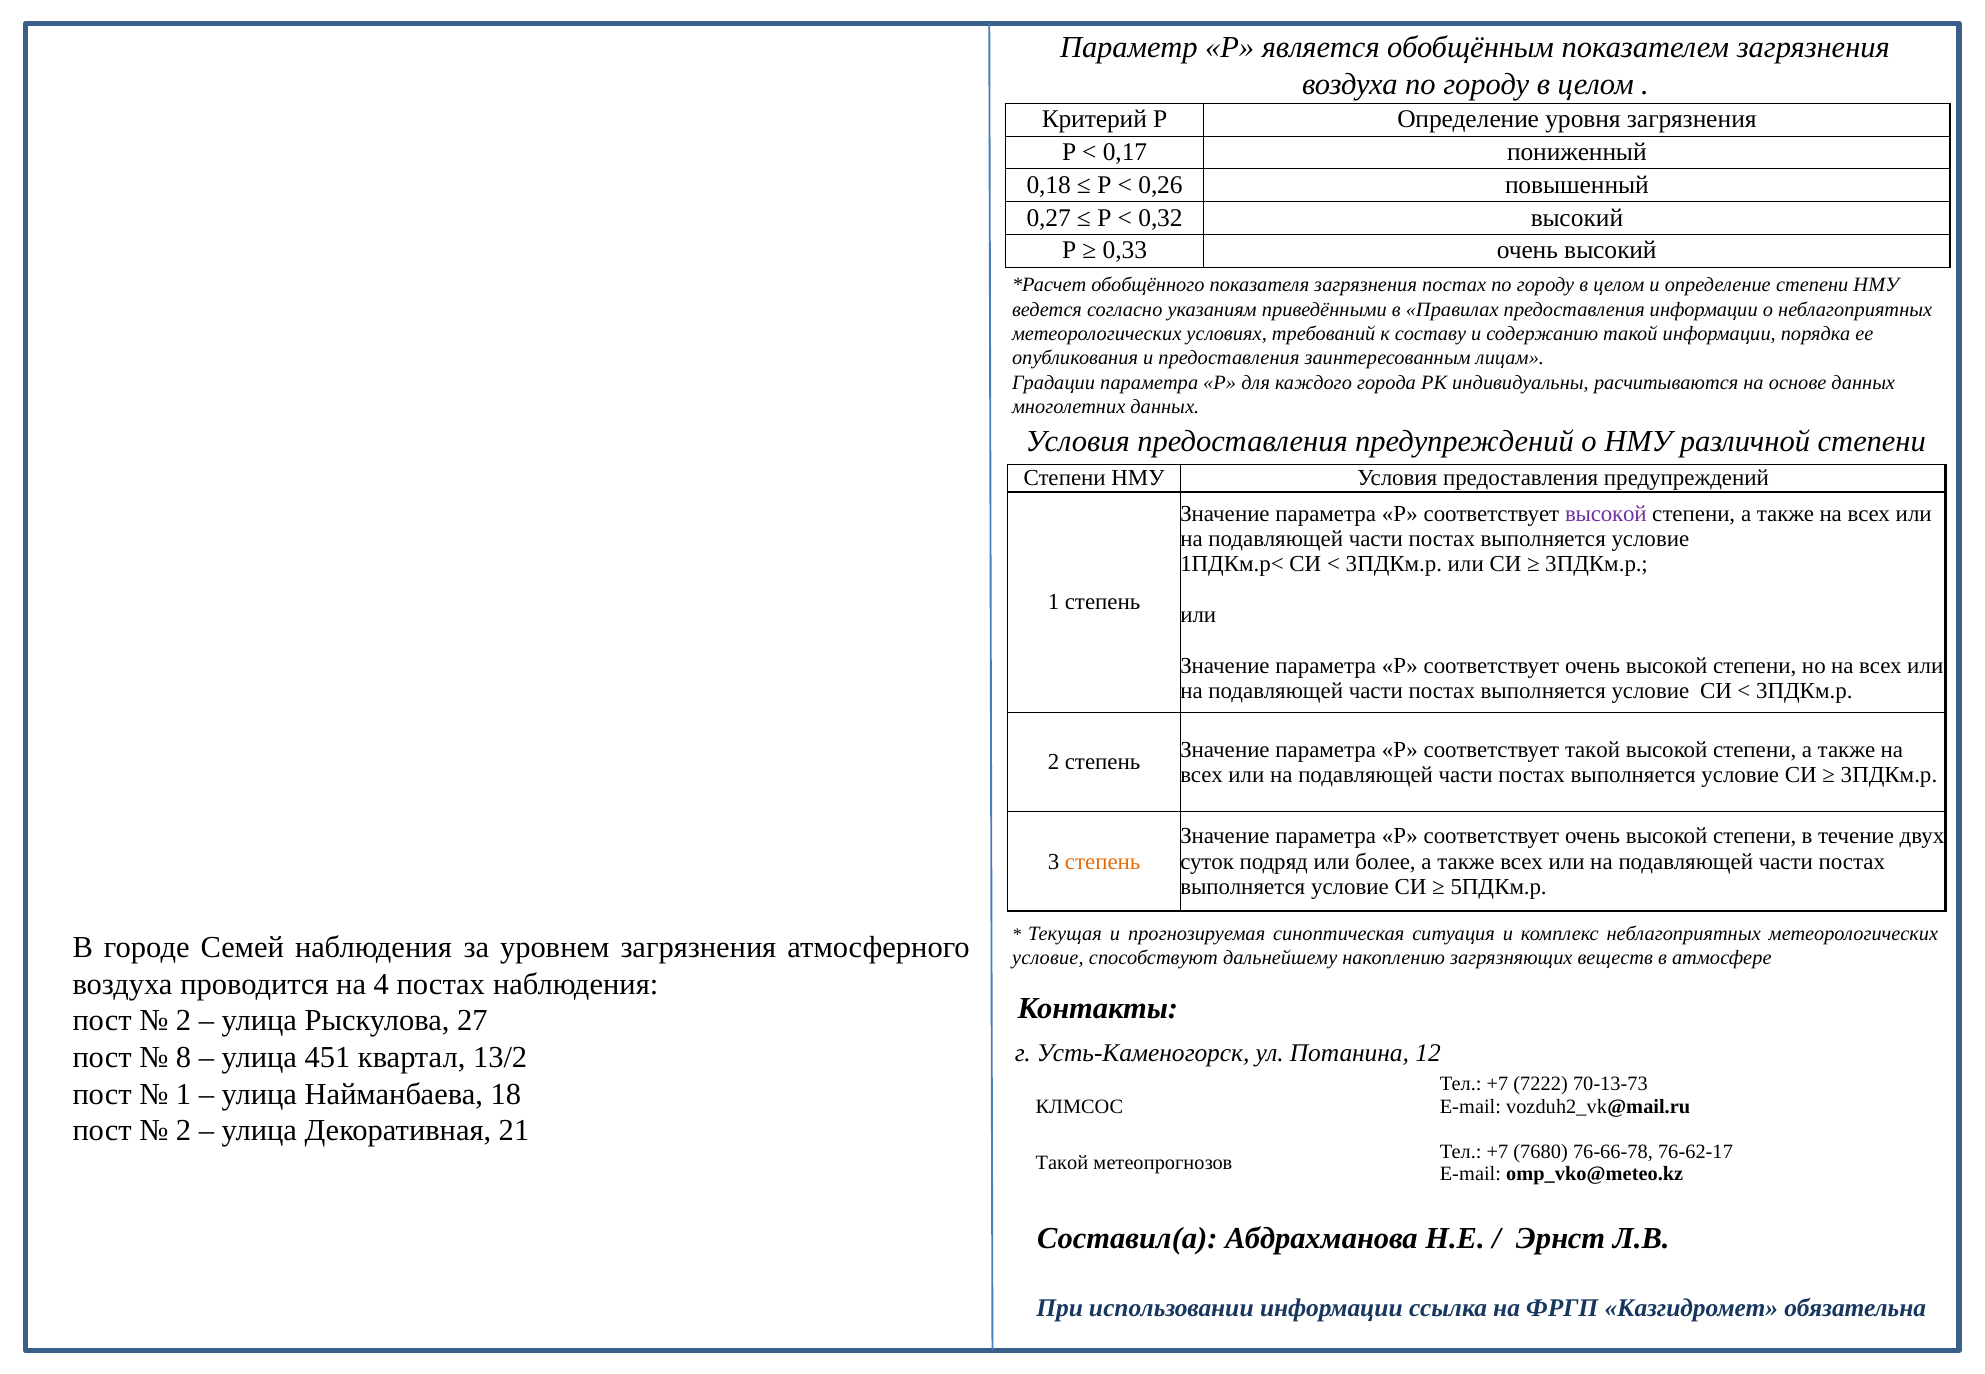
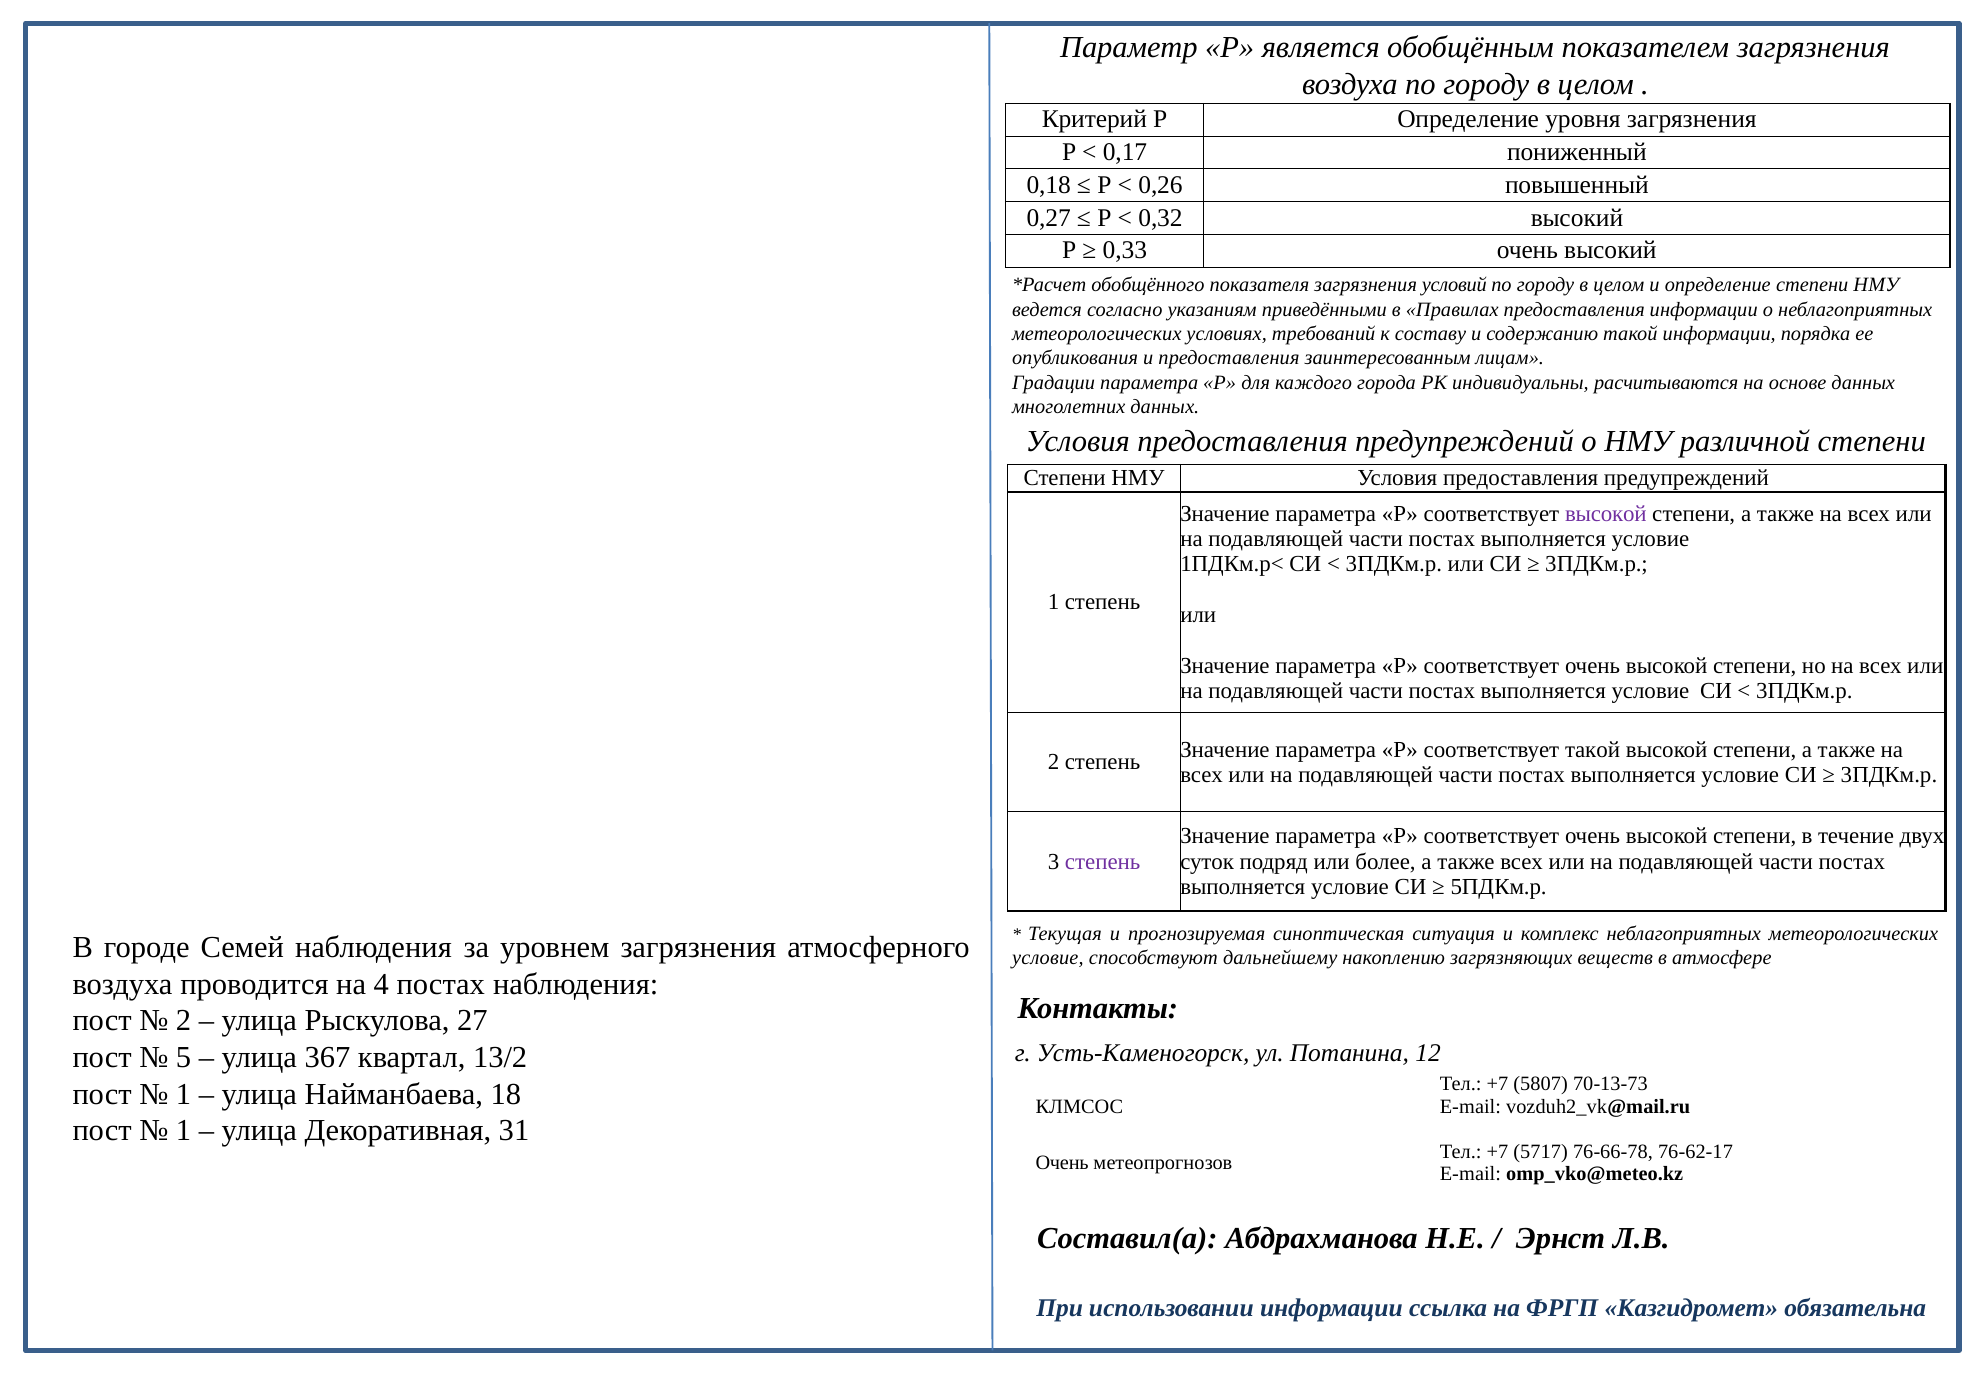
загрязнения постах: постах -> условий (1454, 285)
степень colour: orange -> purple (1103, 862)
8: 8 -> 5 (184, 1058)
451: 451 -> 367 (327, 1058)
7222: 7222 -> 5807 (1541, 1084)
2: 2 -> 1 (184, 1131)
21: 21 -> 31 (514, 1131)
7680: 7680 -> 5717 (1541, 1152)
Такой: Такой -> Очень (1062, 1163)
